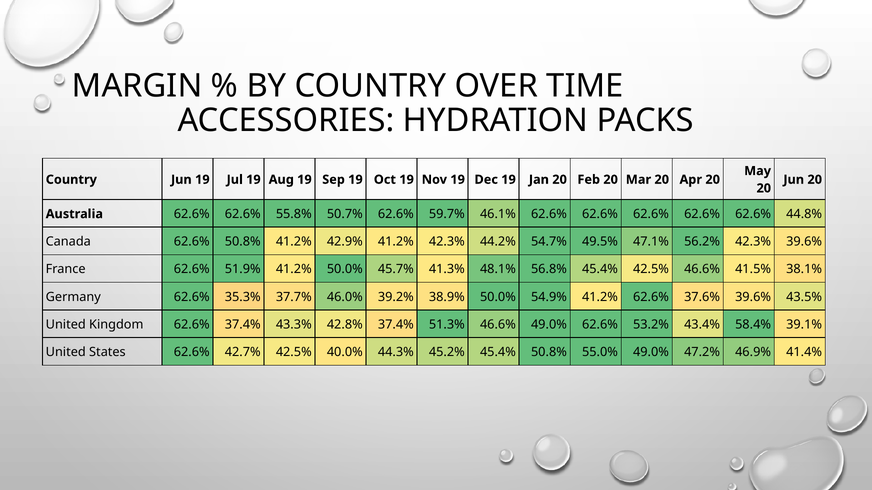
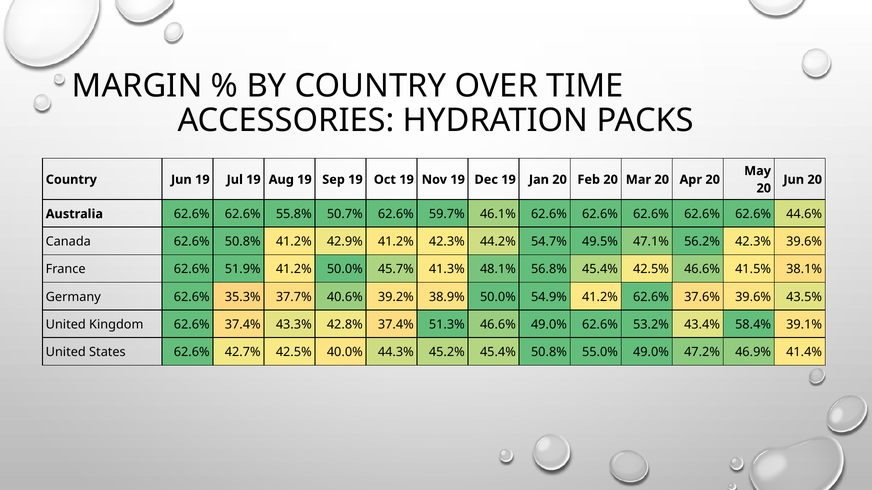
44.8%: 44.8% -> 44.6% (804, 214)
46.0%: 46.0% -> 40.6% (345, 297)
